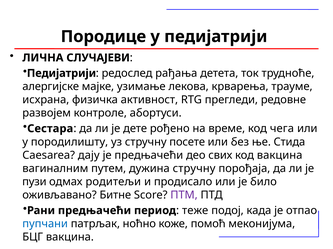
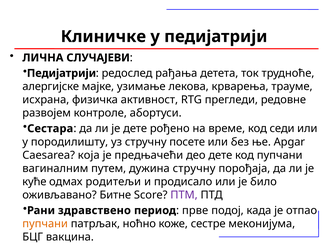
Породице: Породице -> Клиничке (103, 37)
чега: чега -> седи (282, 129)
Стида: Стида -> Apgar (289, 142)
дају: дају -> која (89, 156)
део свих: свих -> дете (220, 156)
код вакцина: вакцина -> пупчани (280, 156)
пузи: пузи -> куће (34, 182)
Рани предњачећи: предњачећи -> здравствено (94, 211)
теже: теже -> прве (195, 211)
пупчани colour: blue -> orange (45, 224)
помоћ: помоћ -> сестре (208, 224)
